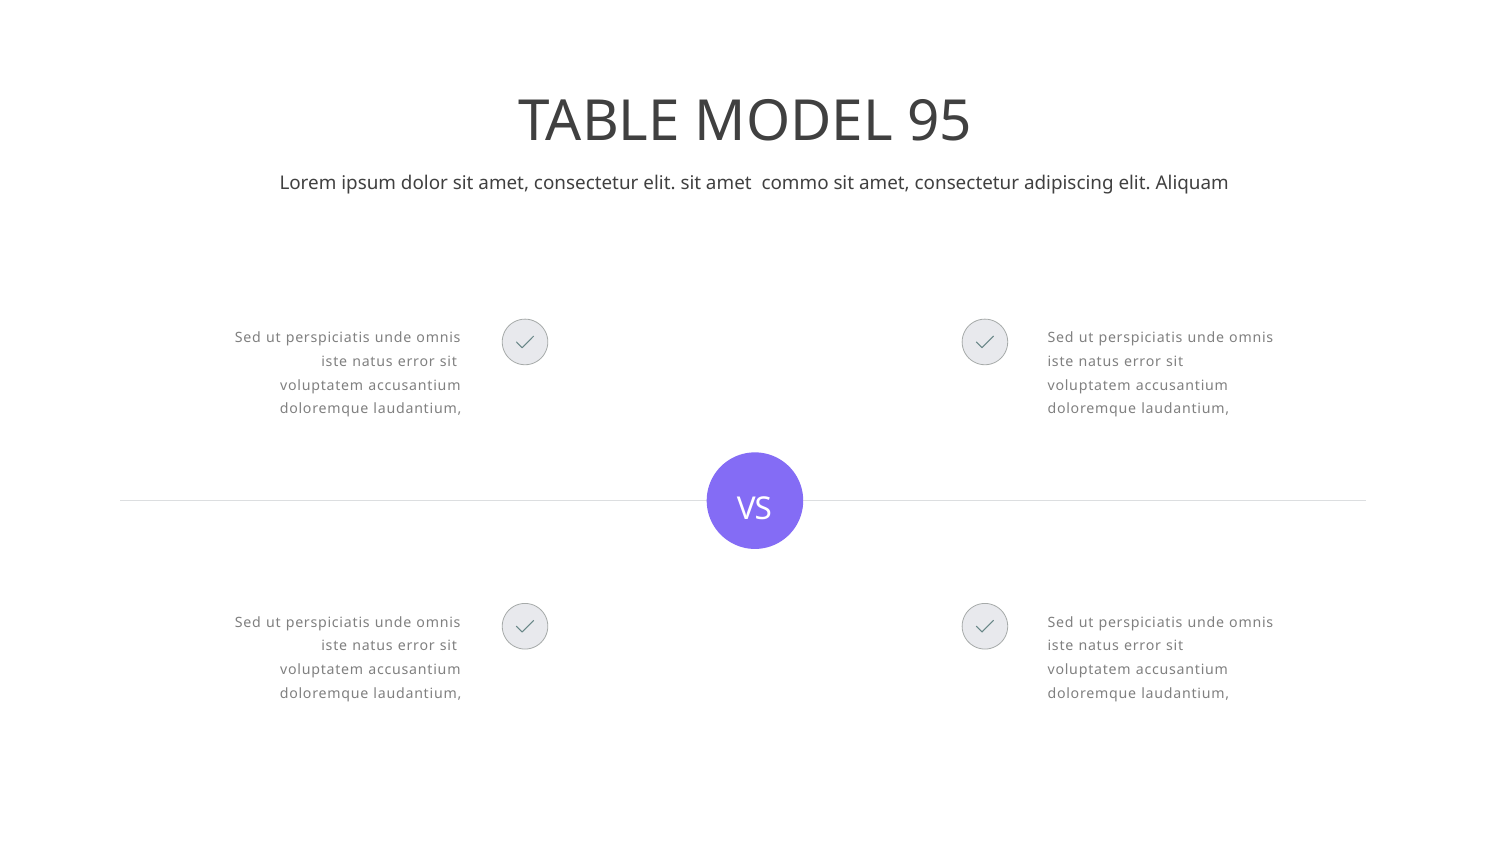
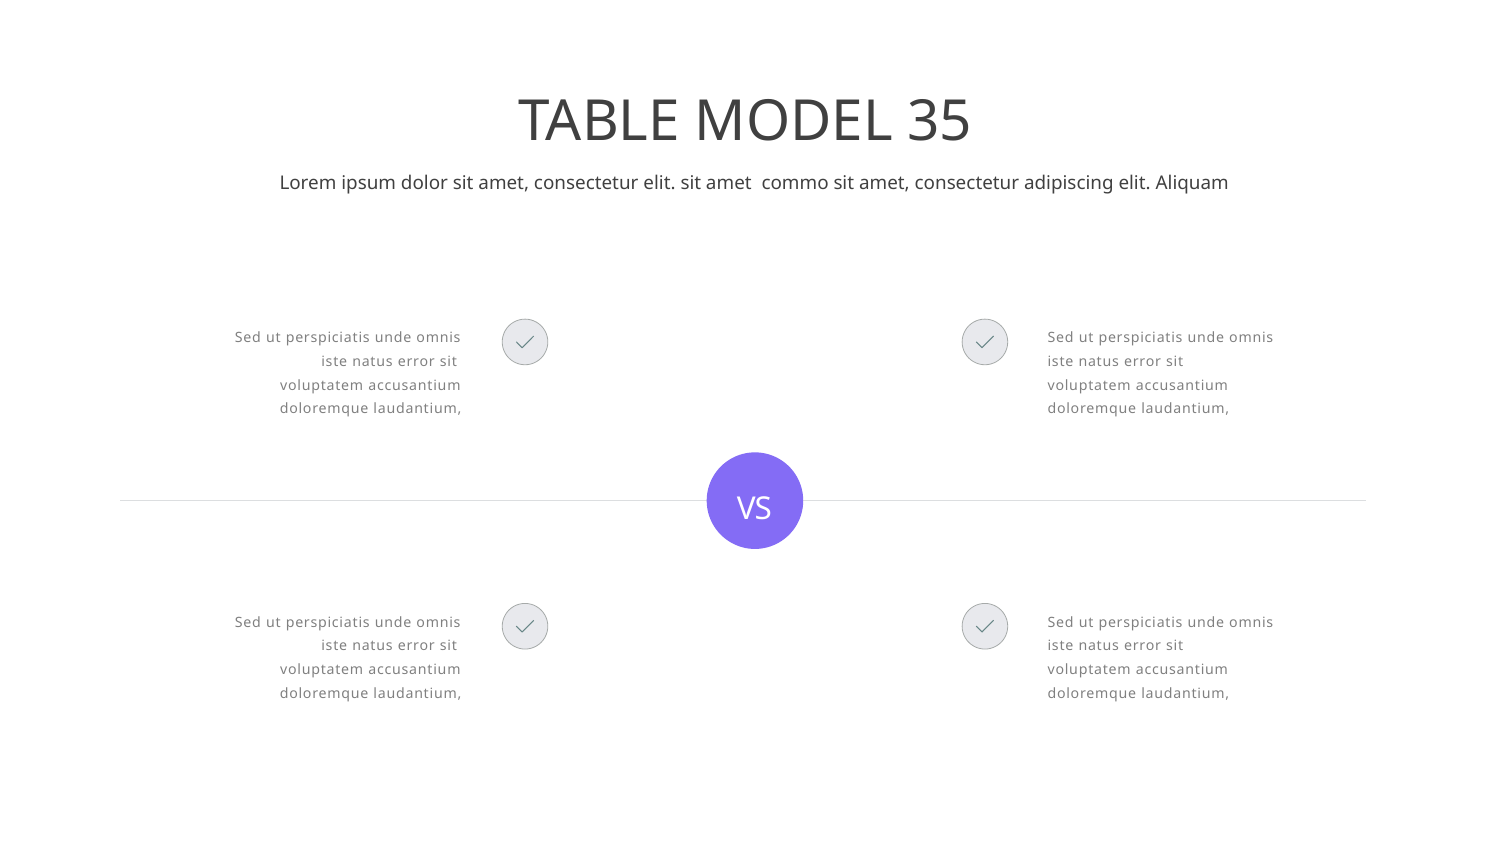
95: 95 -> 35 (940, 122)
